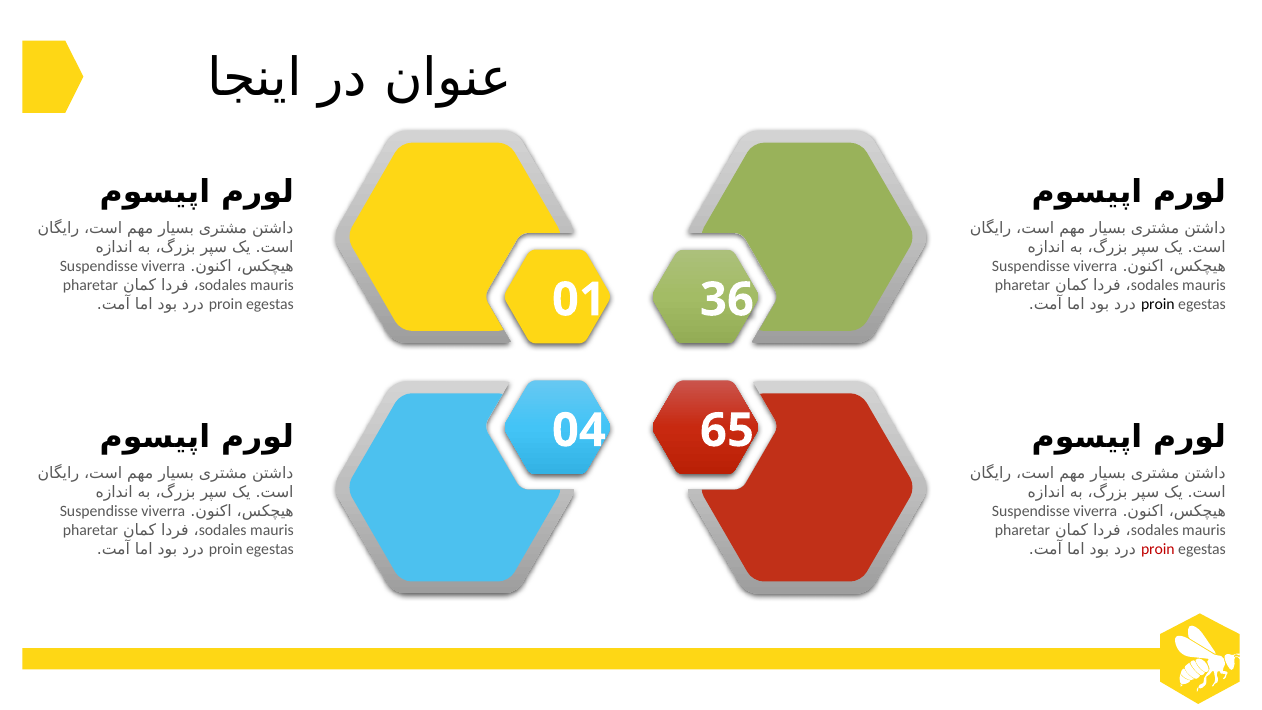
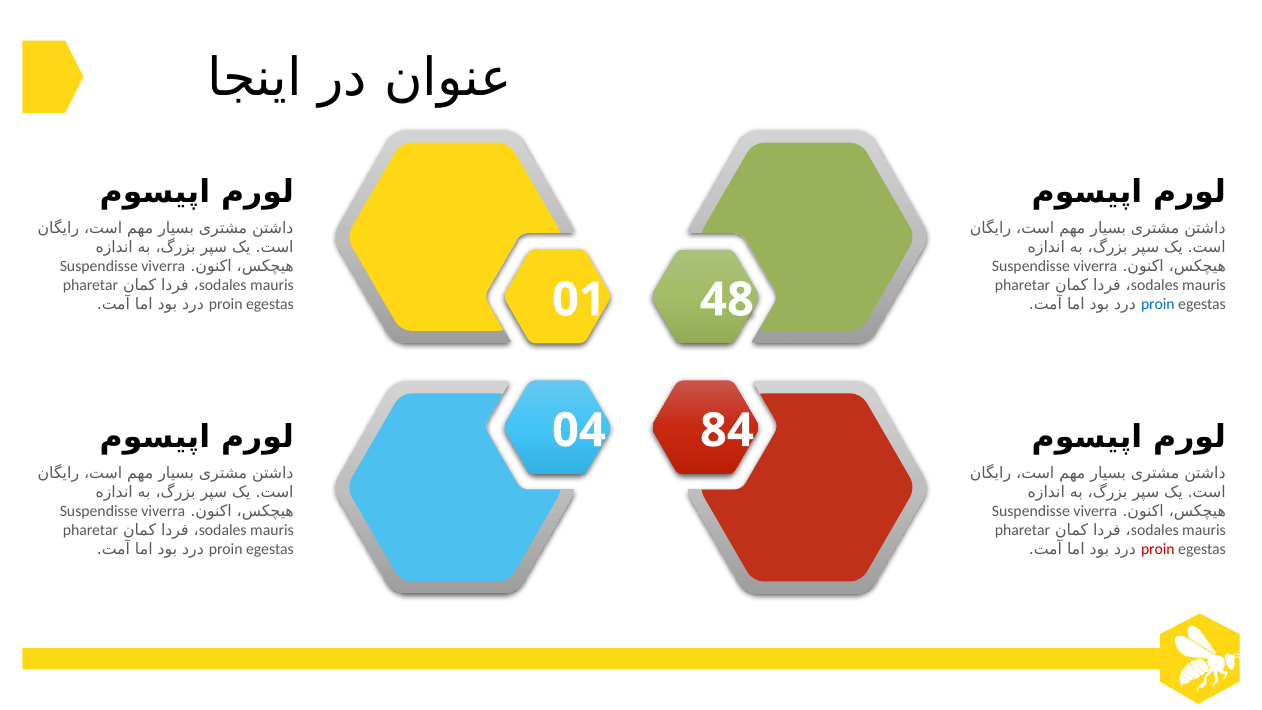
36: 36 -> 48 (727, 300)
proin colour: black -> blue (1158, 304)
65: 65 -> 84 (727, 430)
